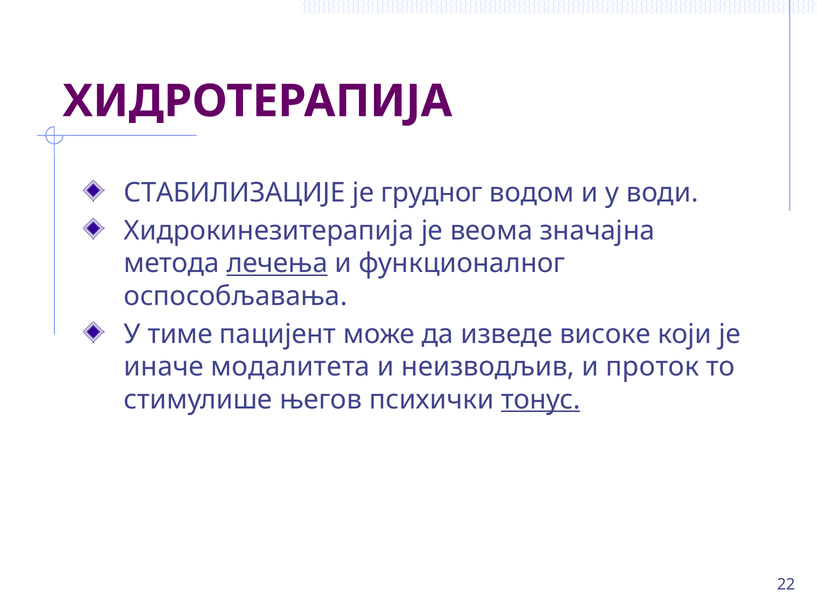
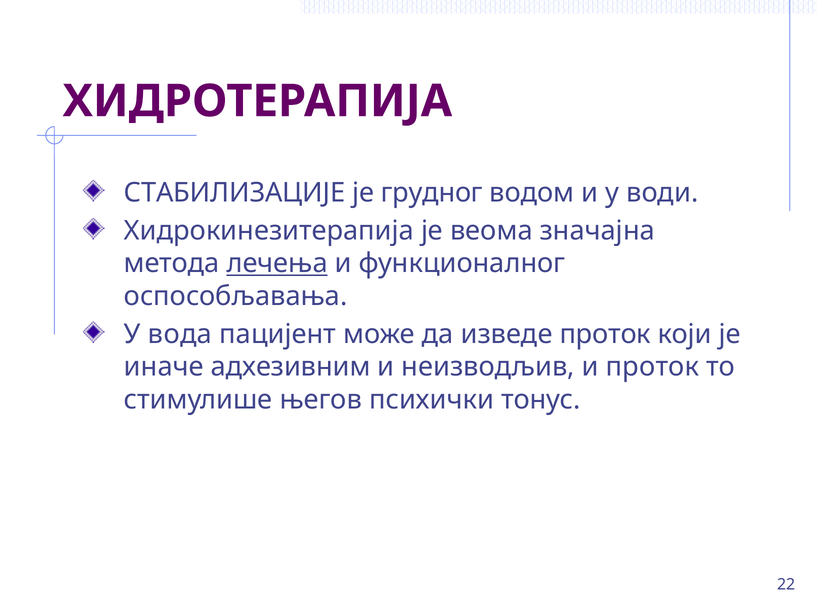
тиме: тиме -> вода (180, 334)
изведе високе: високе -> проток (605, 334)
модалитета: модалитета -> адхезивним (291, 367)
тонус underline: present -> none (541, 400)
